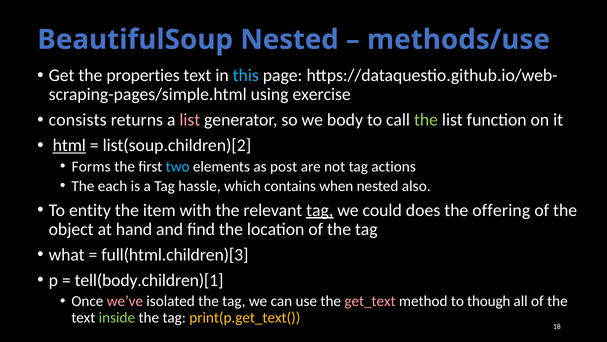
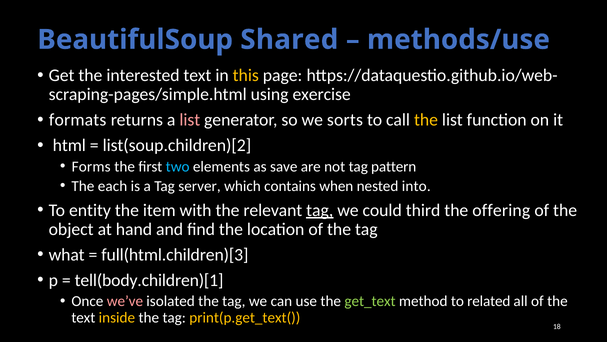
BeautifulSoup Nested: Nested -> Shared (289, 40)
properties: properties -> interested (143, 75)
this colour: light blue -> yellow (246, 75)
consists: consists -> formats (78, 120)
body: body -> sorts (345, 120)
the colour: light green -> yellow (426, 120)
html underline: present -> none (69, 145)
post: post -> save (284, 166)
actions: actions -> pattern (394, 166)
hassle: hassle -> server (200, 186)
also: also -> into (416, 186)
does: does -> third (423, 210)
get_text colour: pink -> light green (370, 301)
though: though -> related (489, 301)
inside colour: light green -> yellow (117, 317)
